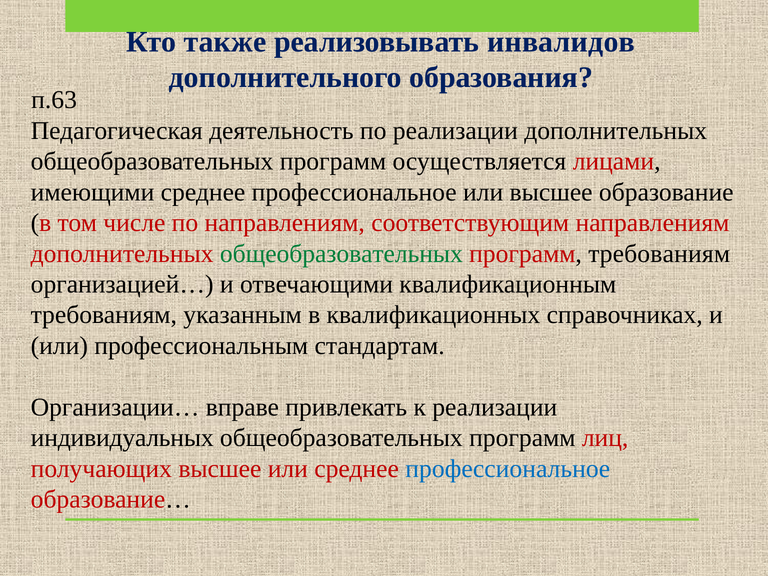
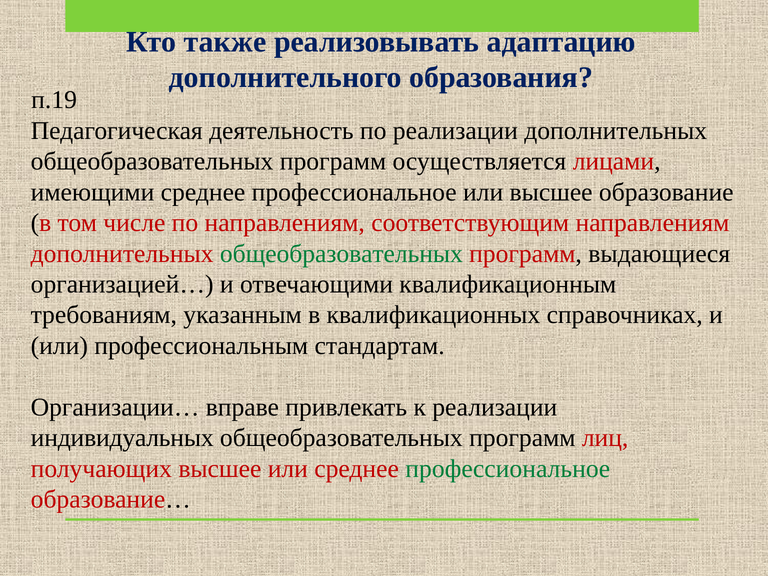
инвалидов: инвалидов -> адаптацию (561, 42)
п.63: п.63 -> п.19 (54, 100)
программ требованиям: требованиям -> выдающиеся (659, 254)
профессиональное colour: blue -> green (508, 469)
